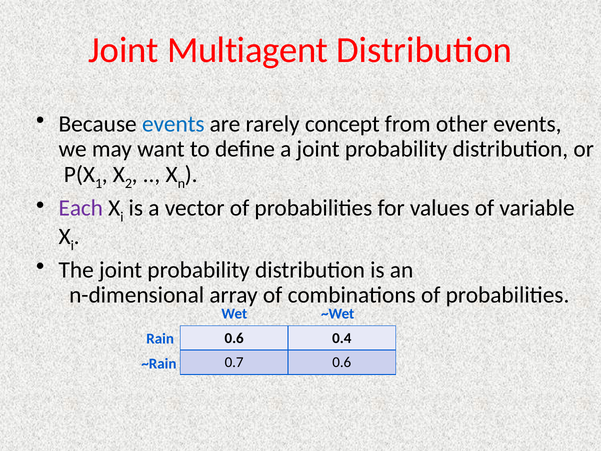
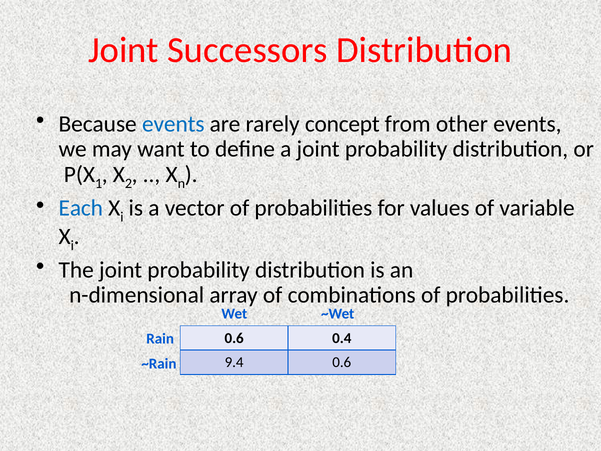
Multiagent: Multiagent -> Successors (247, 50)
Each colour: purple -> blue (81, 208)
0.7: 0.7 -> 9.4 (234, 362)
